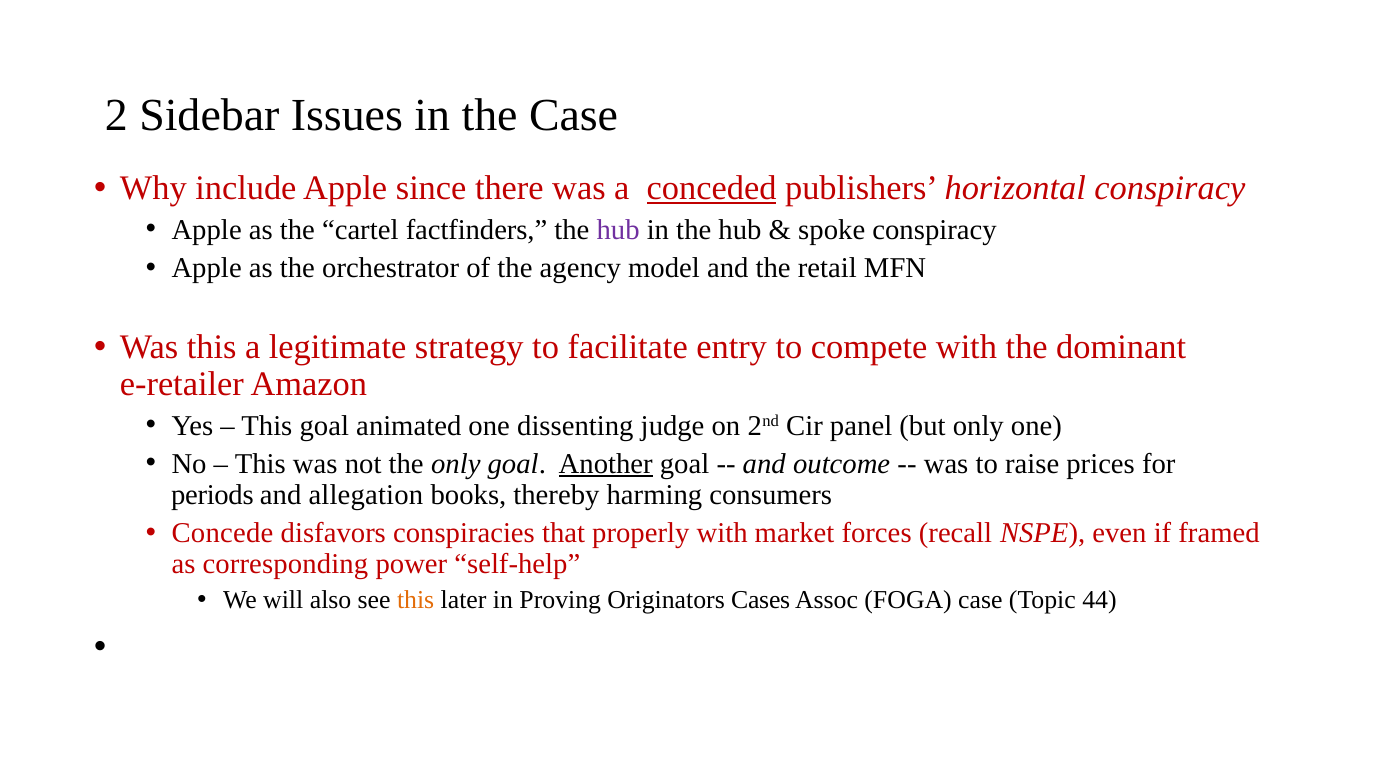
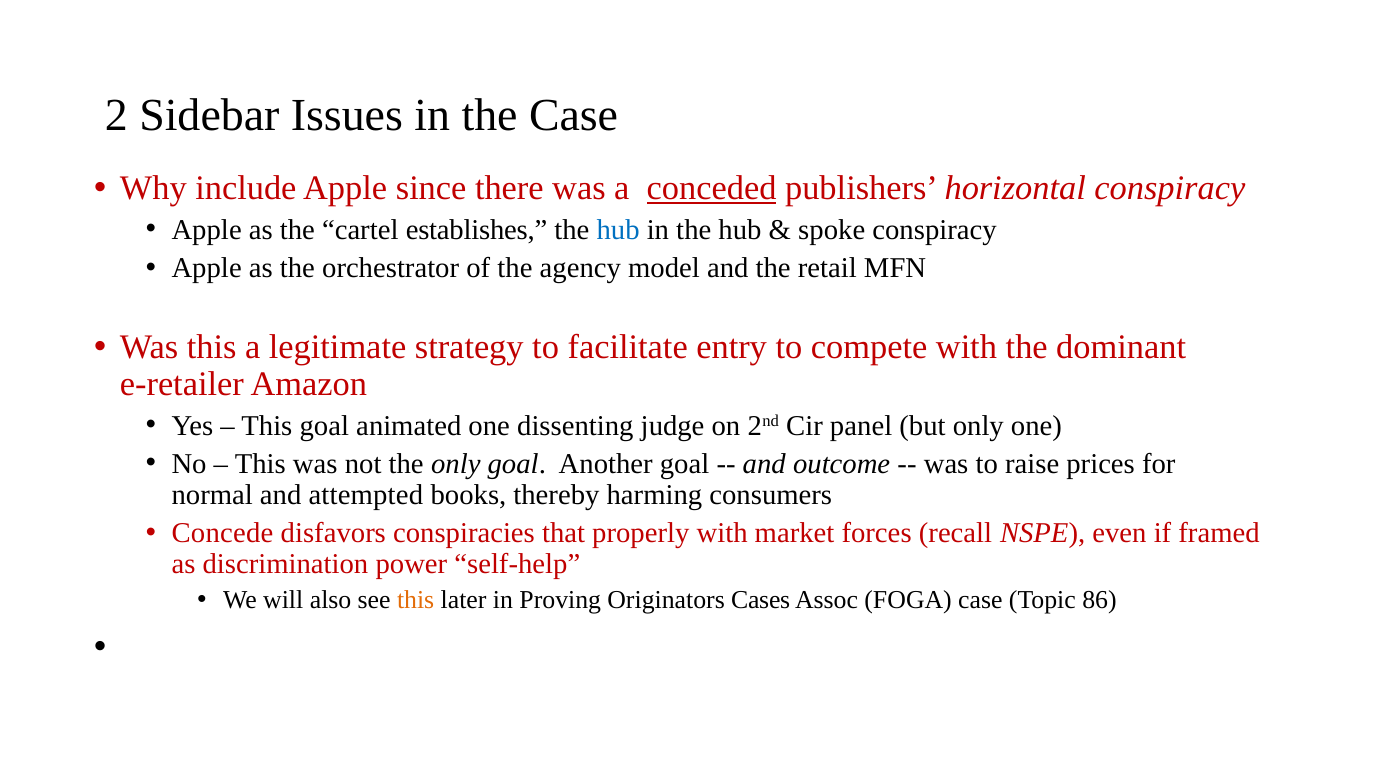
factfinders: factfinders -> establishes (477, 230)
hub colour: purple -> blue (618, 230)
Another underline: present -> none (606, 464)
periods: periods -> normal (212, 495)
allegation: allegation -> attempted (366, 495)
corresponding: corresponding -> discrimination (285, 564)
44: 44 -> 86 (1099, 600)
